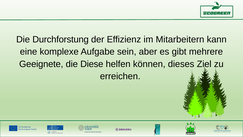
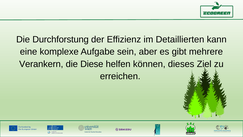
Mitarbeitern: Mitarbeitern -> Detaillierten (180, 39)
Geeignete: Geeignete -> Verankern (41, 64)
